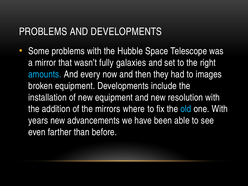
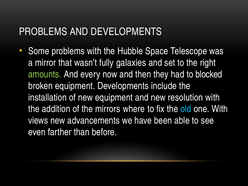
amounts colour: light blue -> light green (45, 74)
images: images -> blocked (209, 74)
years: years -> views (38, 121)
